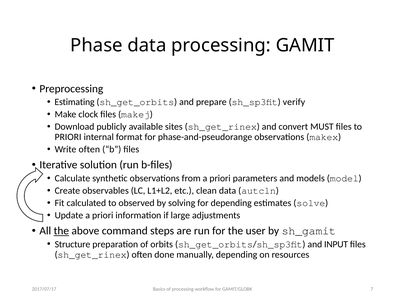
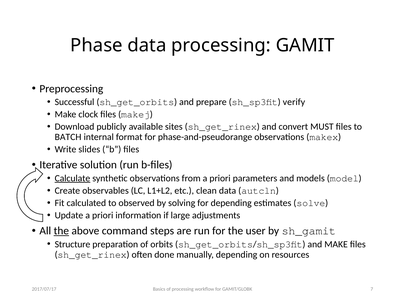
Estimating: Estimating -> Successful (75, 102)
PRIORI: PRIORI -> BATCH (68, 137)
Write often: often -> slides (89, 150)
Calculate underline: none -> present (72, 179)
and INPUT: INPUT -> MAKE (336, 245)
